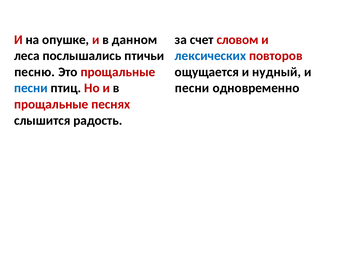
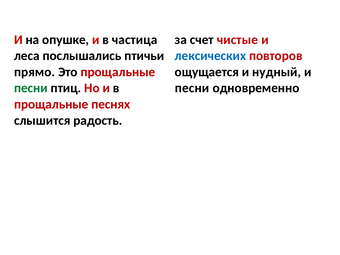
данном: данном -> частица (135, 40)
словом: словом -> чистые (237, 40)
песню: песню -> прямо (35, 72)
песни colour: blue -> green (31, 88)
